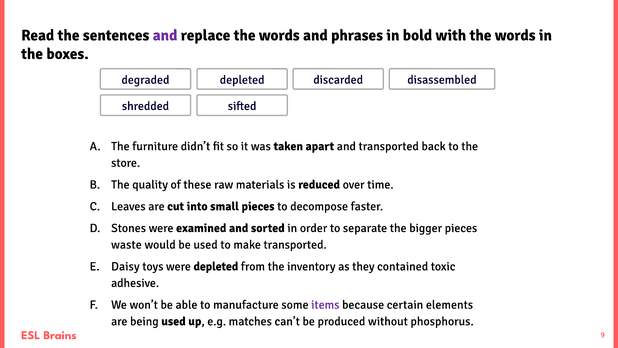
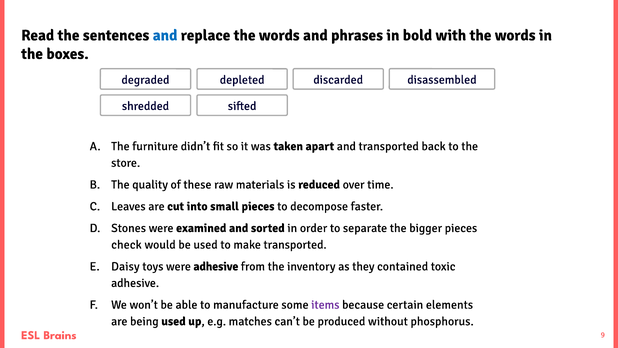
and colour: purple -> blue (165, 35)
waste: waste -> check (126, 244)
were depleted: depleted -> adhesive (216, 266)
